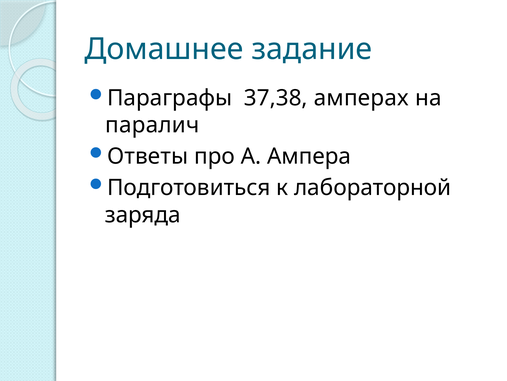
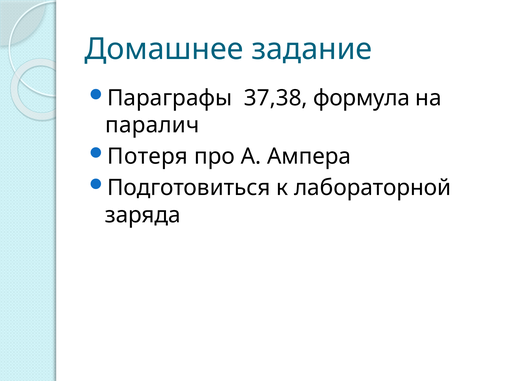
амперах: амперах -> формула (362, 98)
Ответы: Ответы -> Потеря (148, 156)
